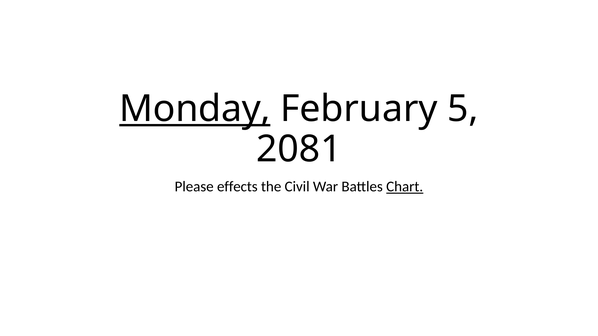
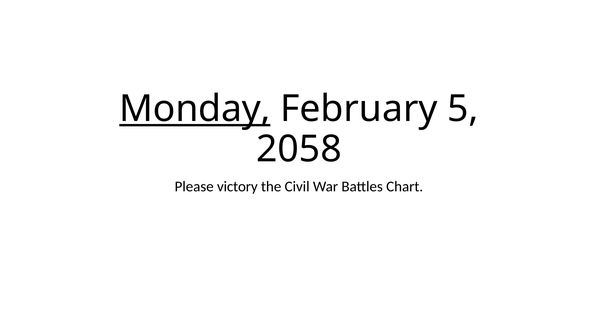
2081: 2081 -> 2058 (299, 149)
effects: effects -> victory (237, 187)
Chart underline: present -> none (405, 187)
